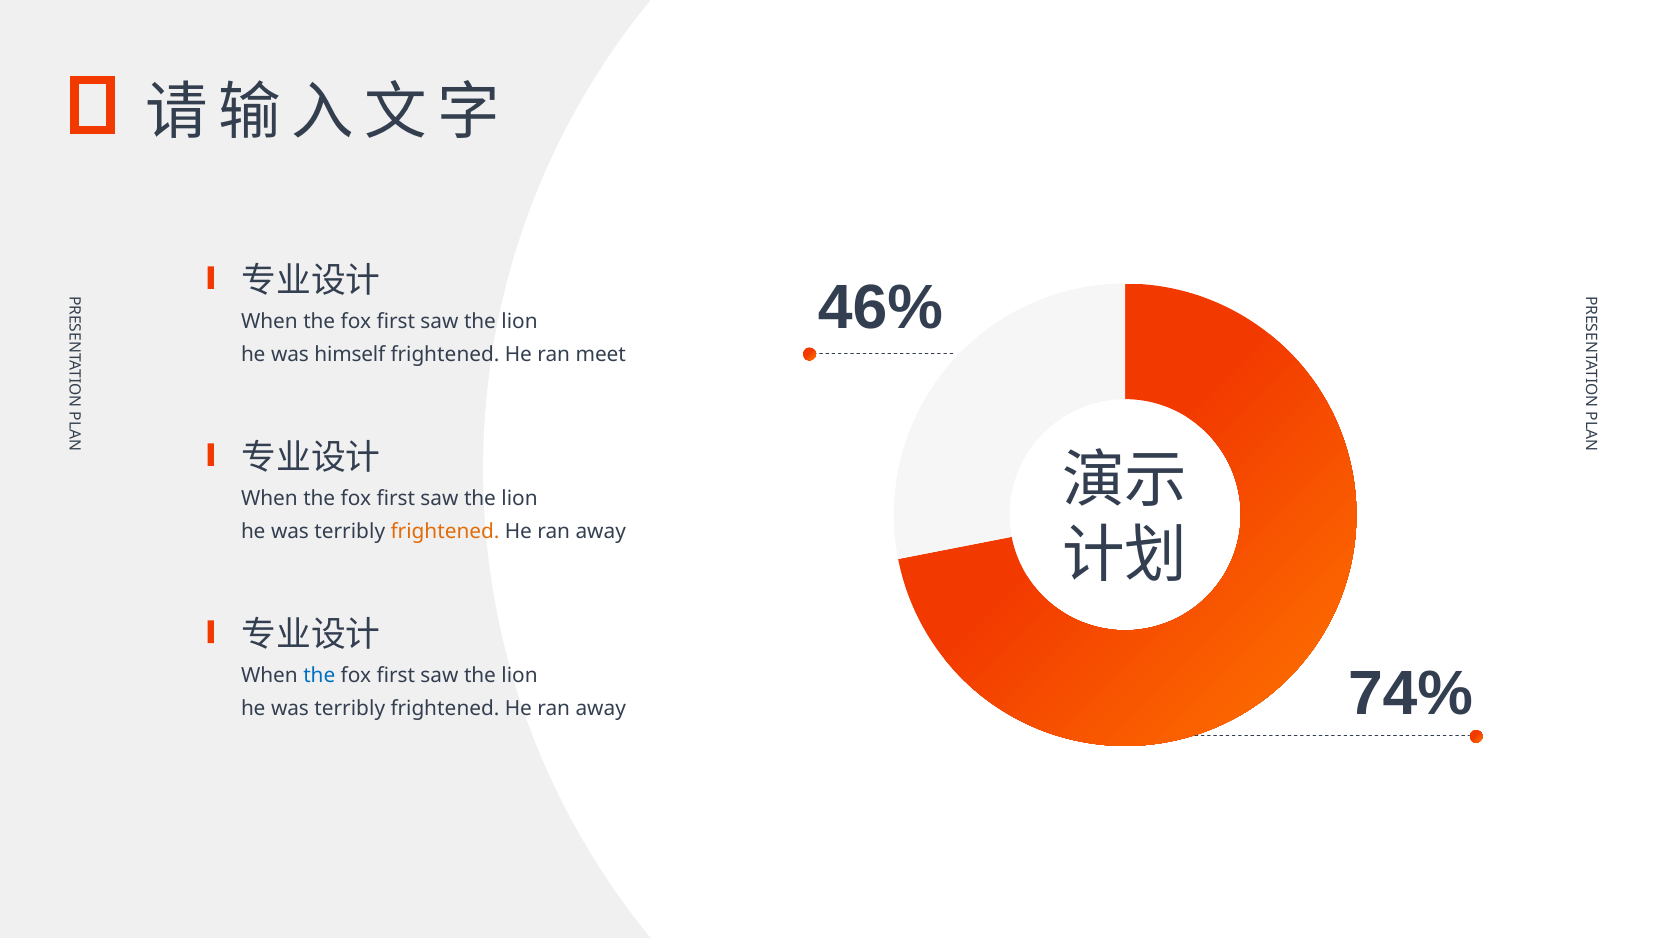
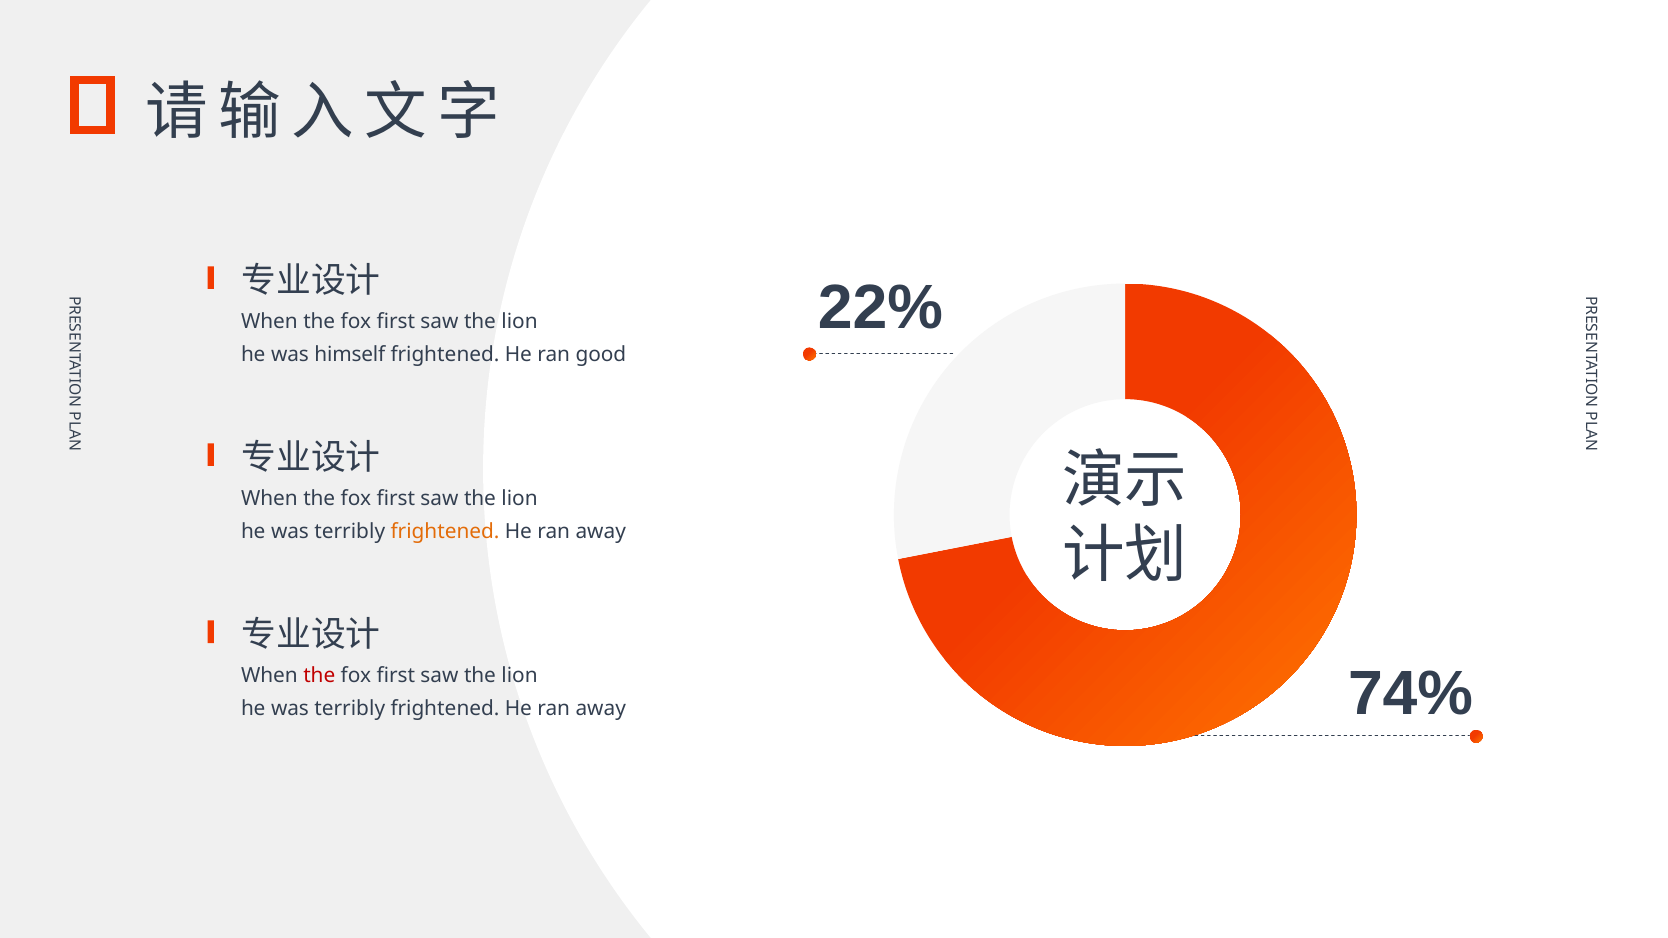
46%: 46% -> 22% (881, 308)
meet: meet -> good (601, 354)
the colour: blue -> red (319, 676)
